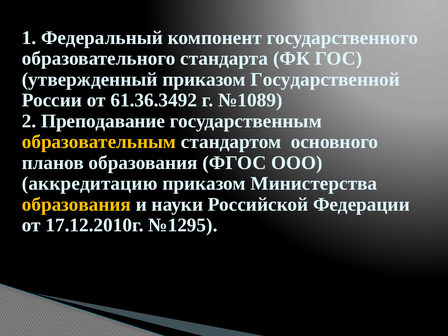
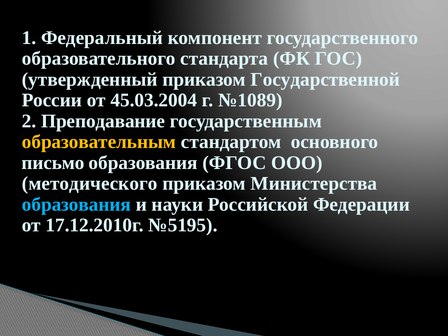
61.36.3492: 61.36.3492 -> 45.03.2004 (154, 100)
планов: планов -> письмо (53, 163)
аккредитацию: аккредитацию -> методического (90, 184)
образования colour: yellow -> light blue (76, 204)
№1295: №1295 -> №5195 (183, 225)
